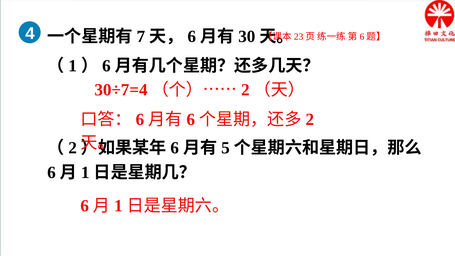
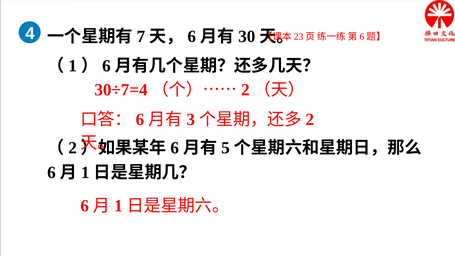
6: 6 -> 3 (191, 119)
